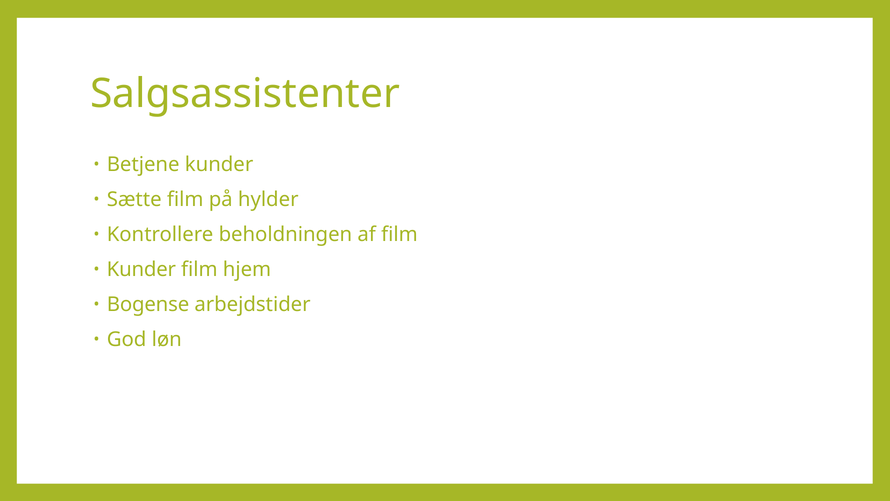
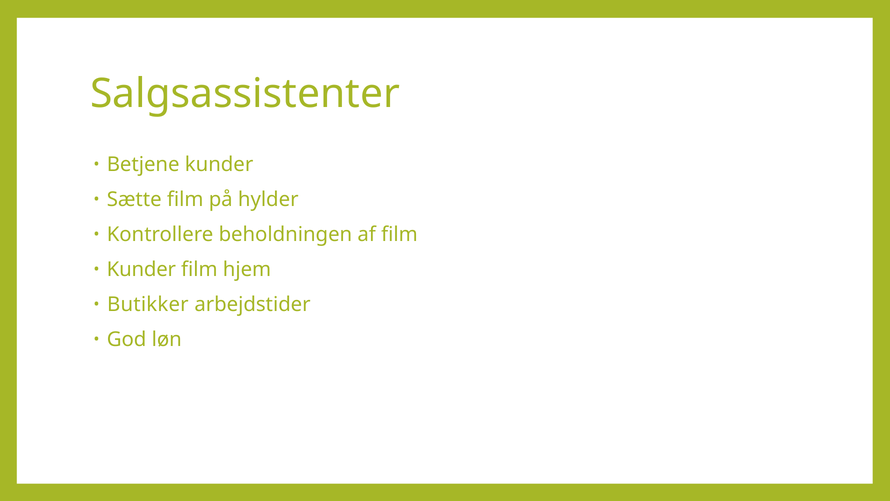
Bogense: Bogense -> Butikker (148, 304)
